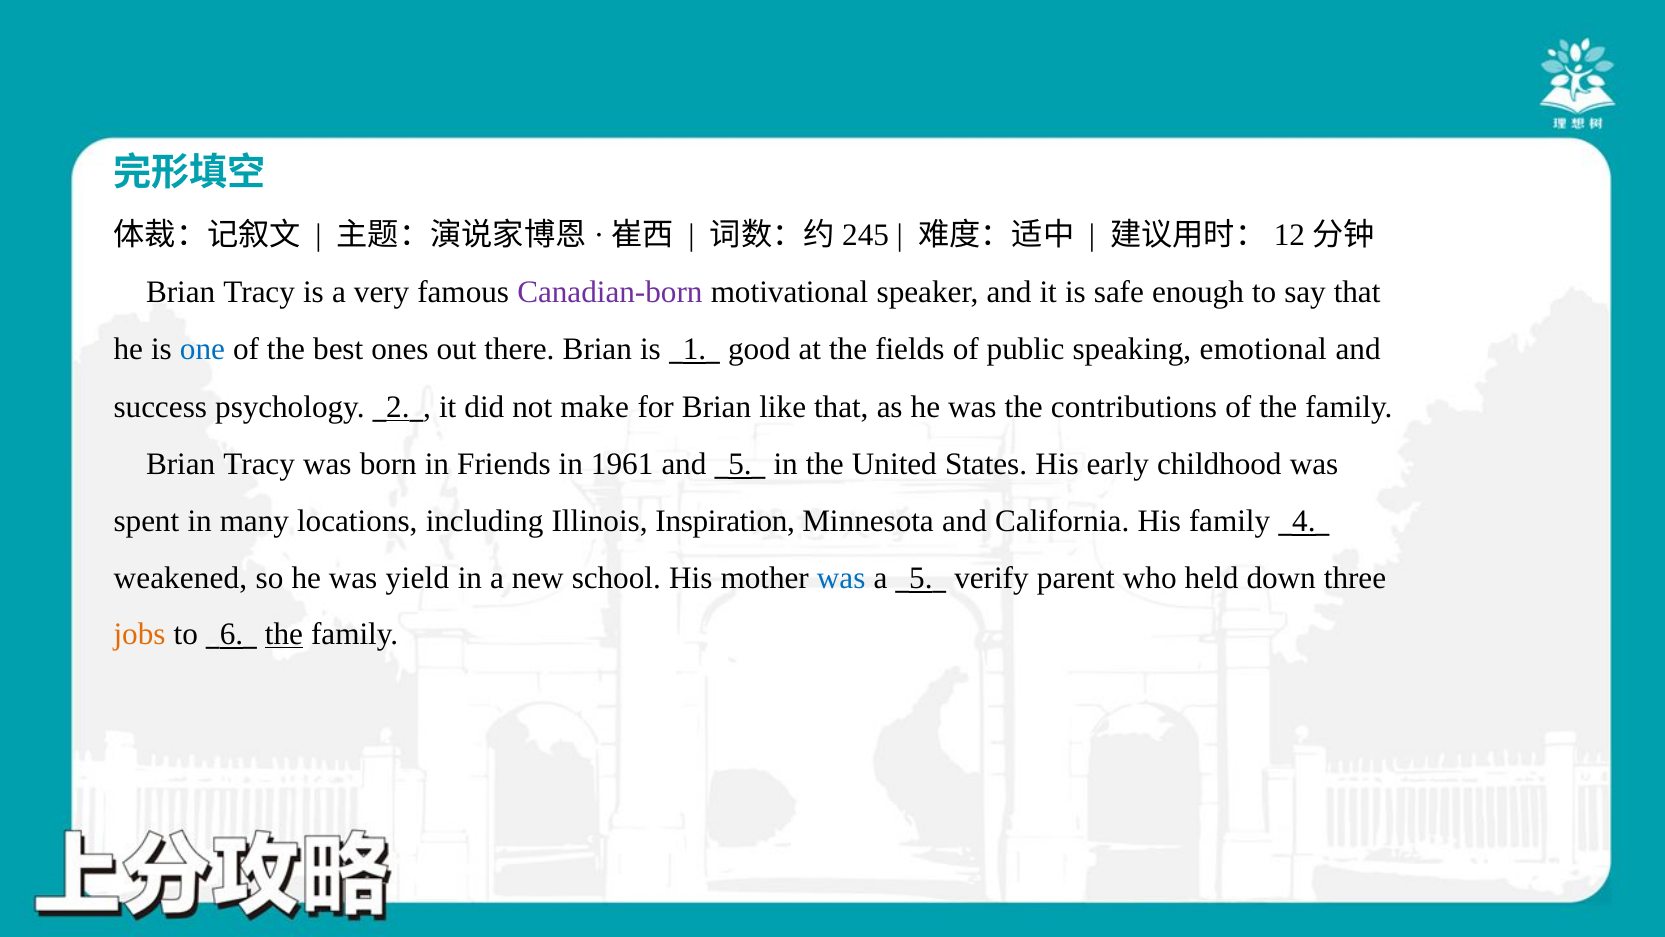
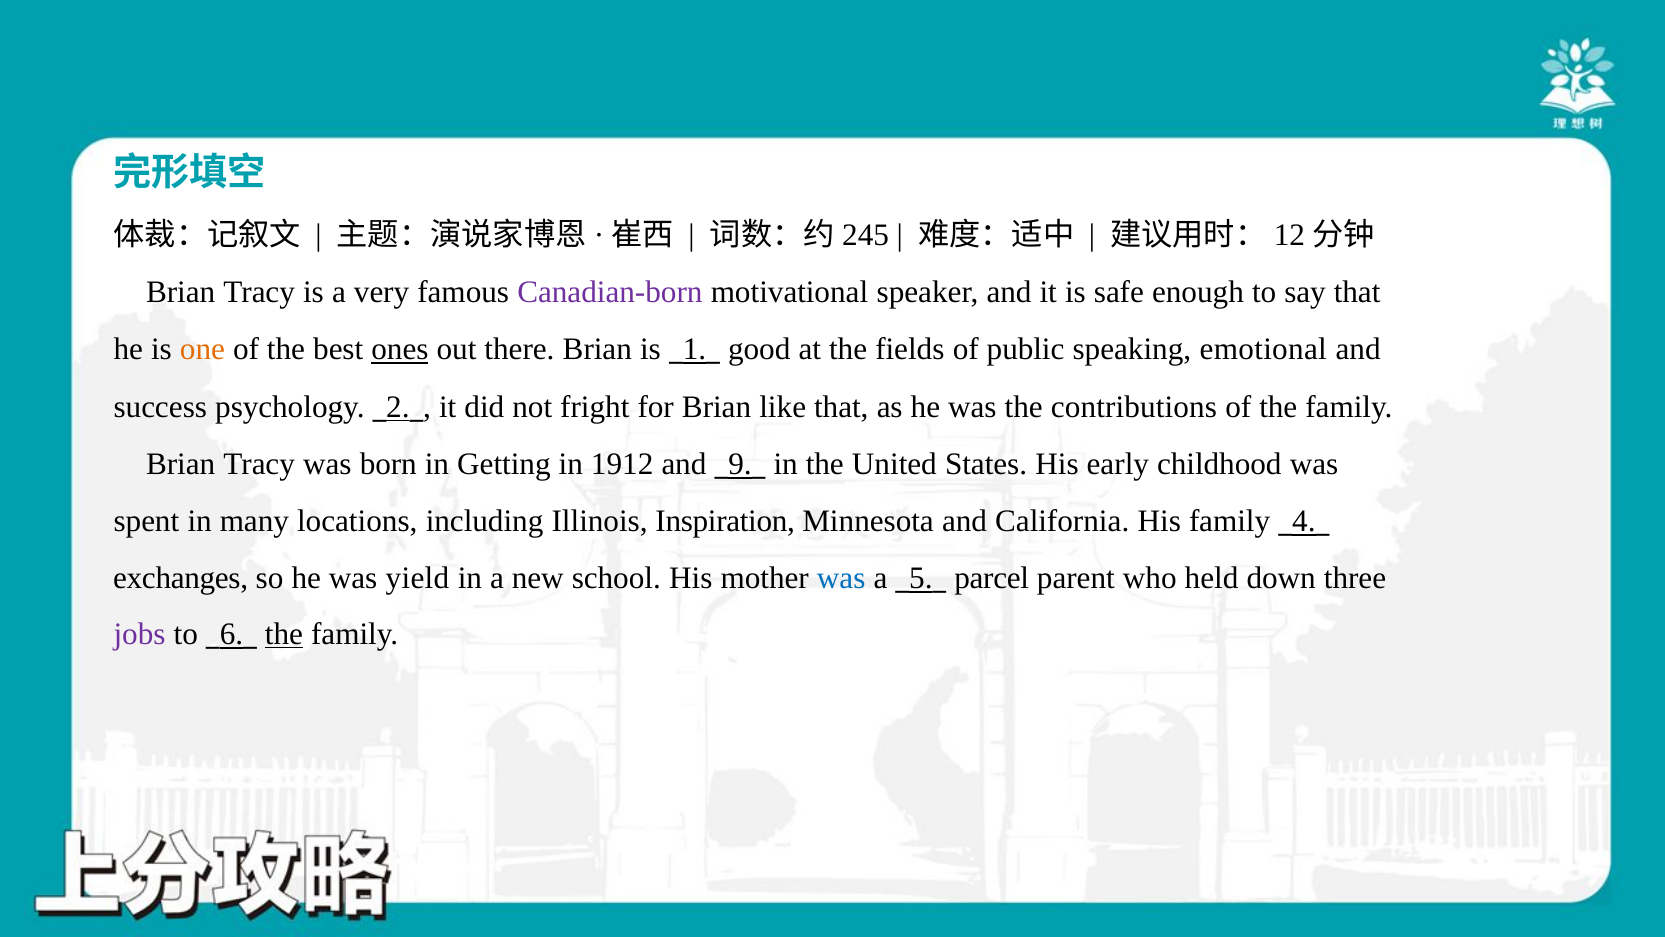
one colour: blue -> orange (202, 349)
ones underline: none -> present (400, 349)
make: make -> fright (595, 407)
Friends: Friends -> Getting (504, 464)
1961: 1961 -> 1912 (622, 464)
5: 5 -> 9 (740, 464)
weakened: weakened -> exchanges (181, 578)
verify: verify -> parcel (992, 578)
jobs colour: orange -> purple (140, 634)
